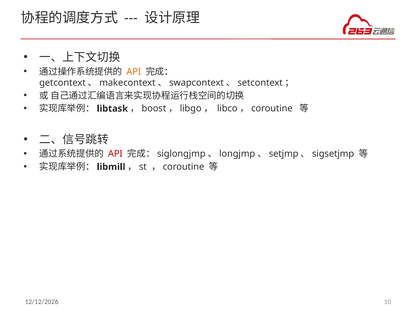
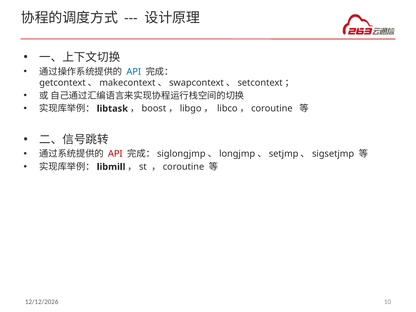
API colour: orange -> blue (134, 72)
